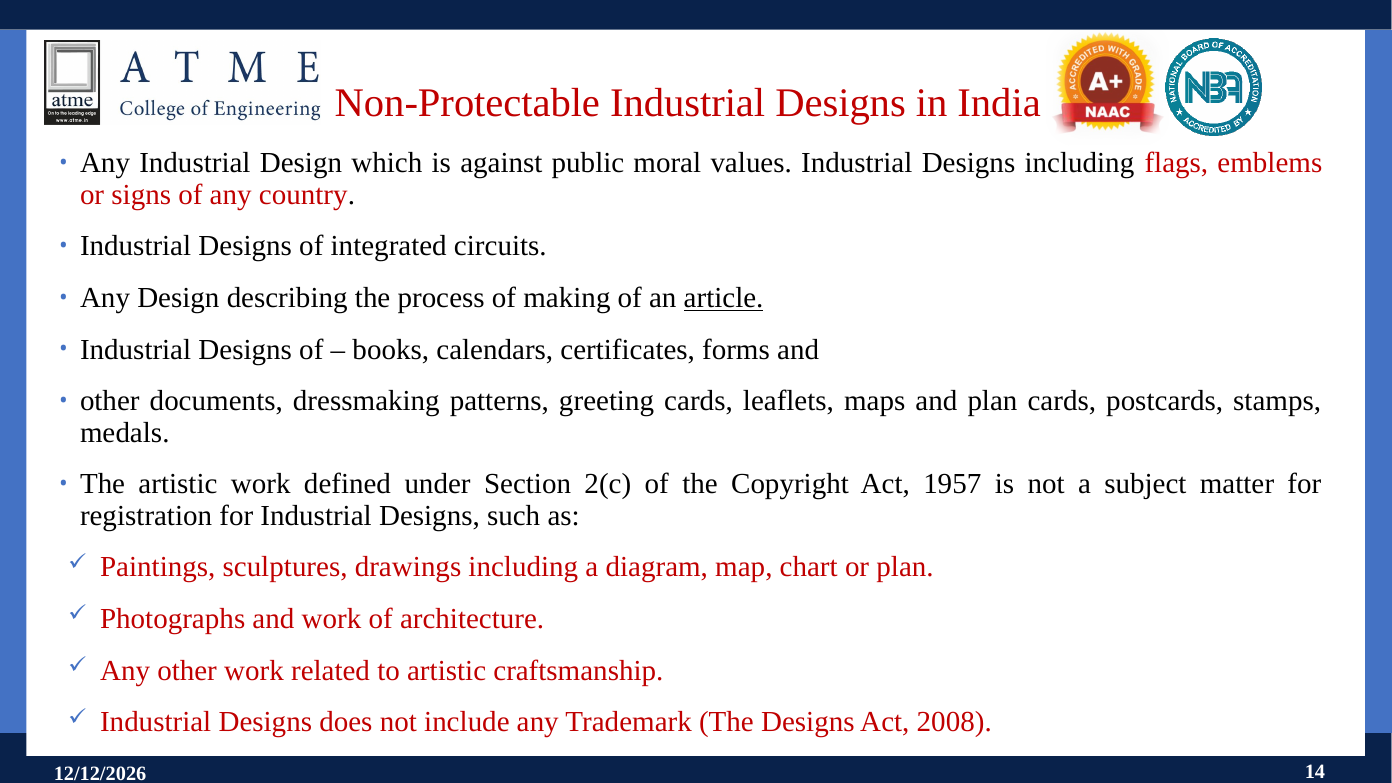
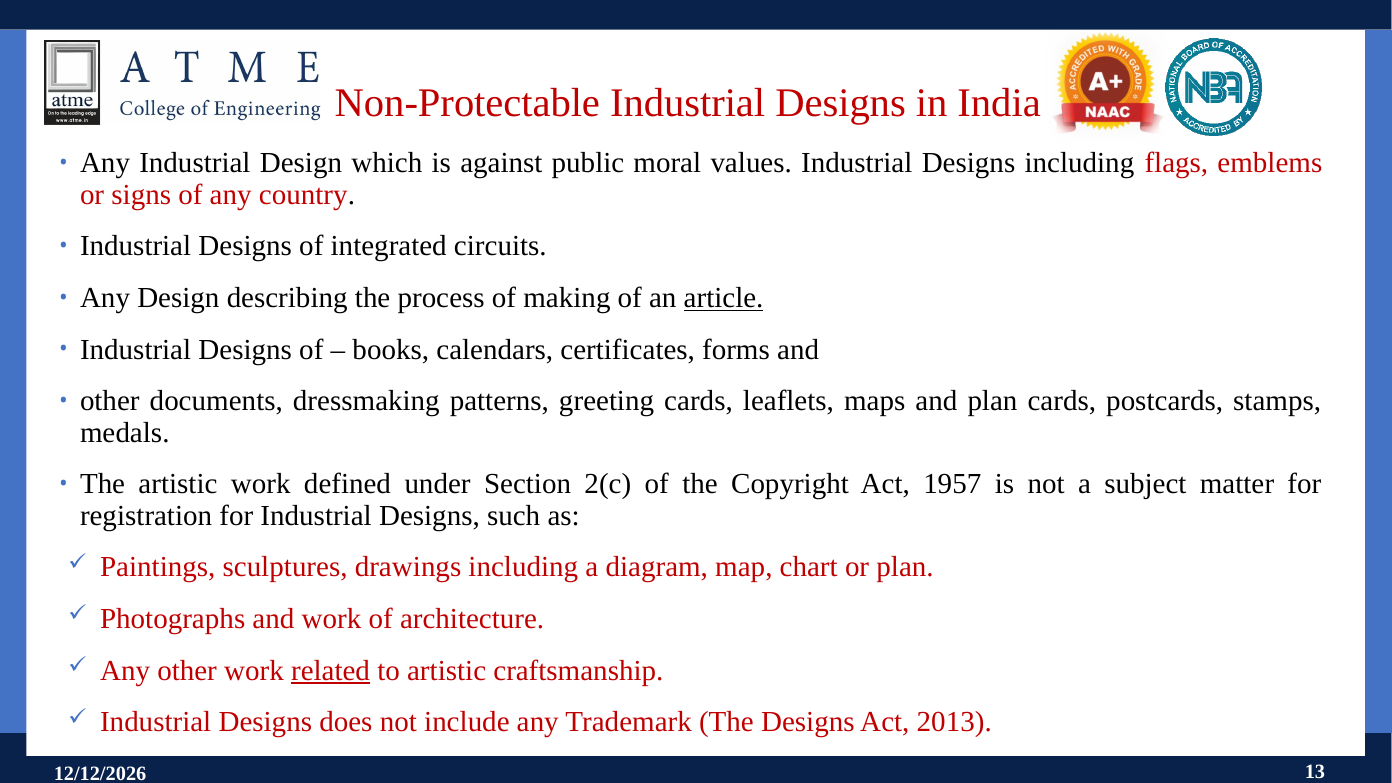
related underline: none -> present (331, 671)
2008: 2008 -> 2013 (954, 722)
14: 14 -> 13 (1315, 771)
